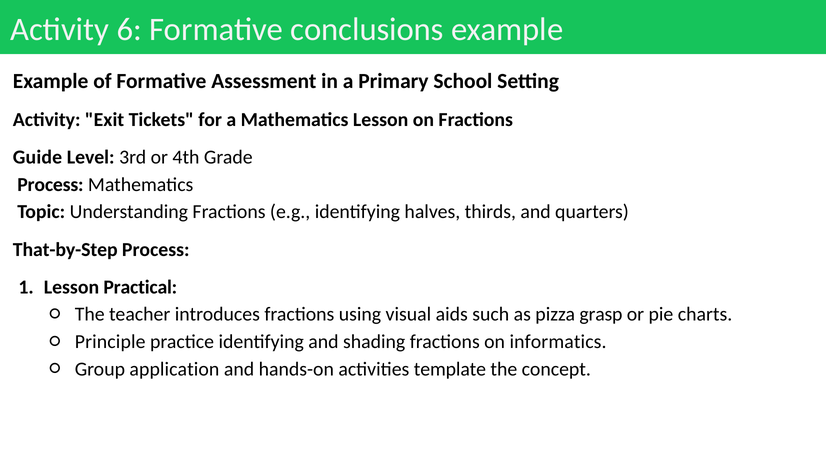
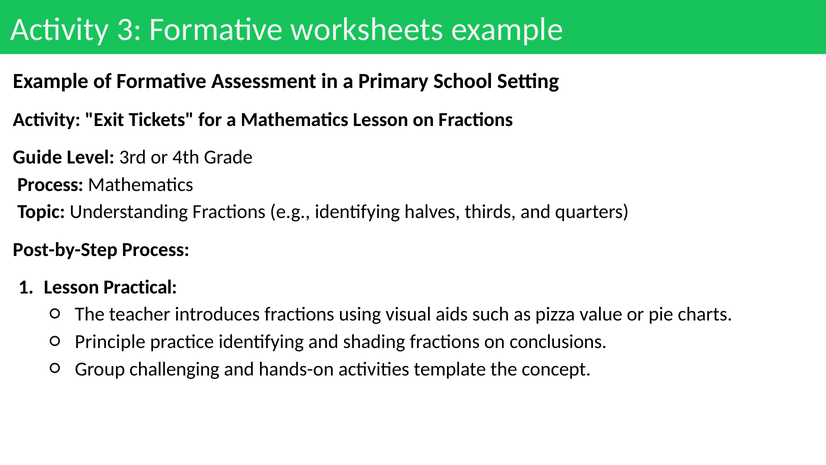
6: 6 -> 3 (129, 30)
conclusions: conclusions -> worksheets (367, 30)
That-by-Step: That-by-Step -> Post-by-Step (65, 249)
grasp: grasp -> value (601, 314)
informatics: informatics -> conclusions (558, 341)
application: application -> challenging (175, 369)
